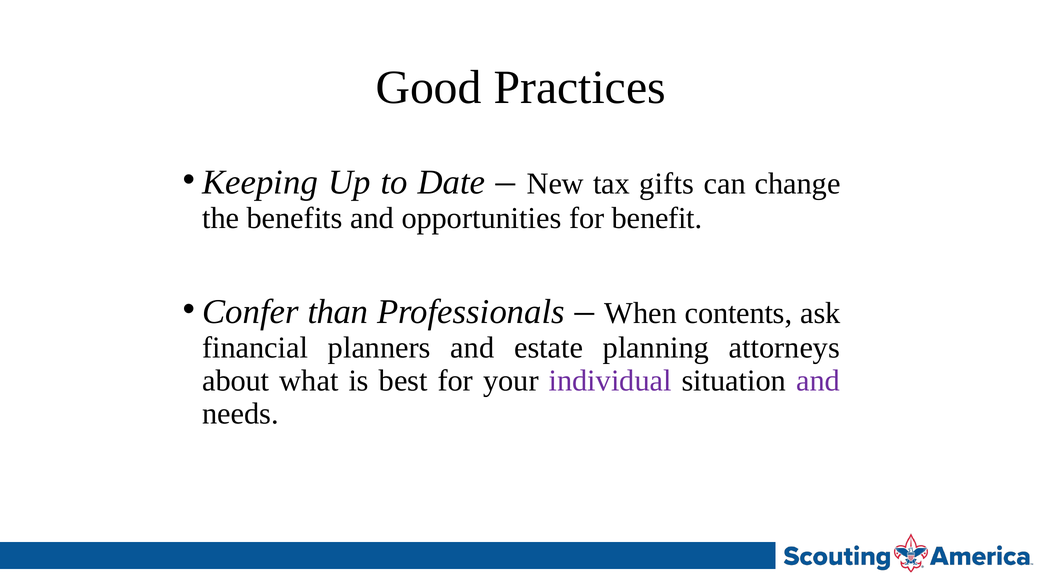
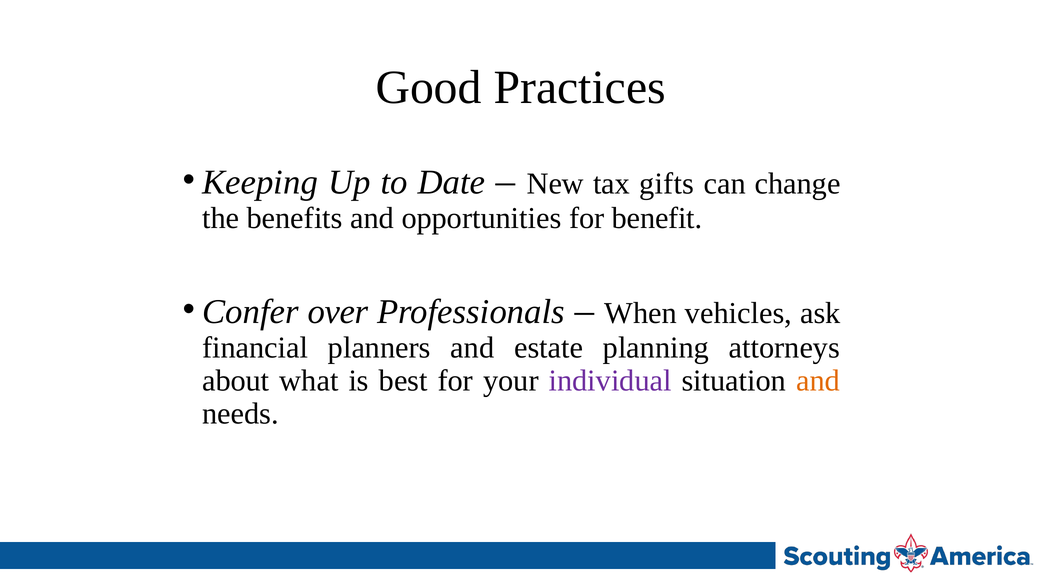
than: than -> over (338, 312)
contents: contents -> vehicles (738, 313)
and colour: purple -> orange (818, 381)
